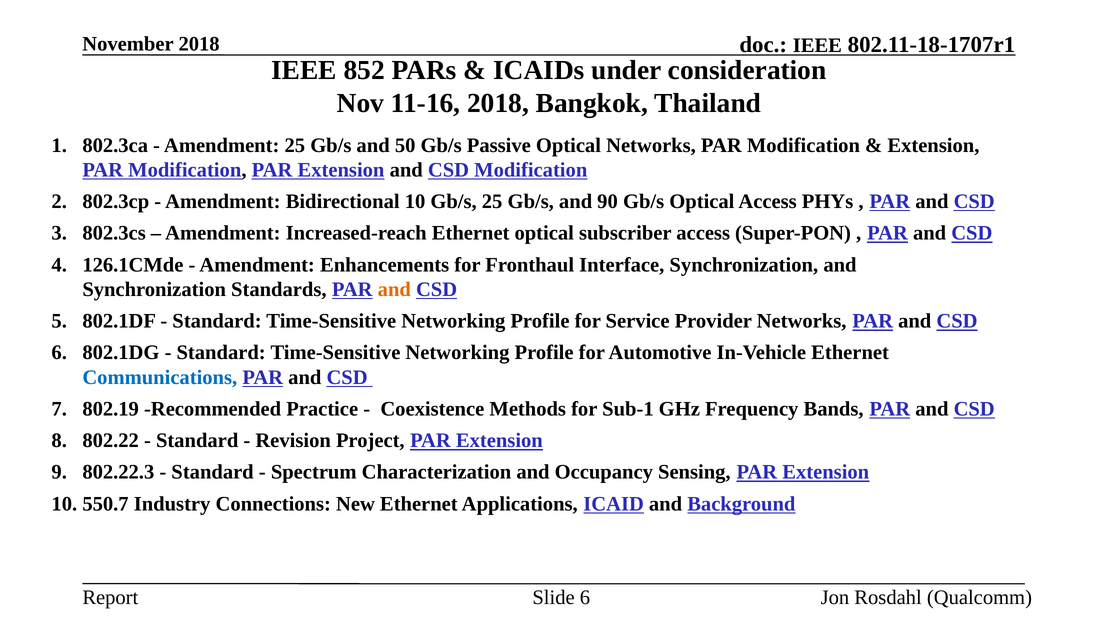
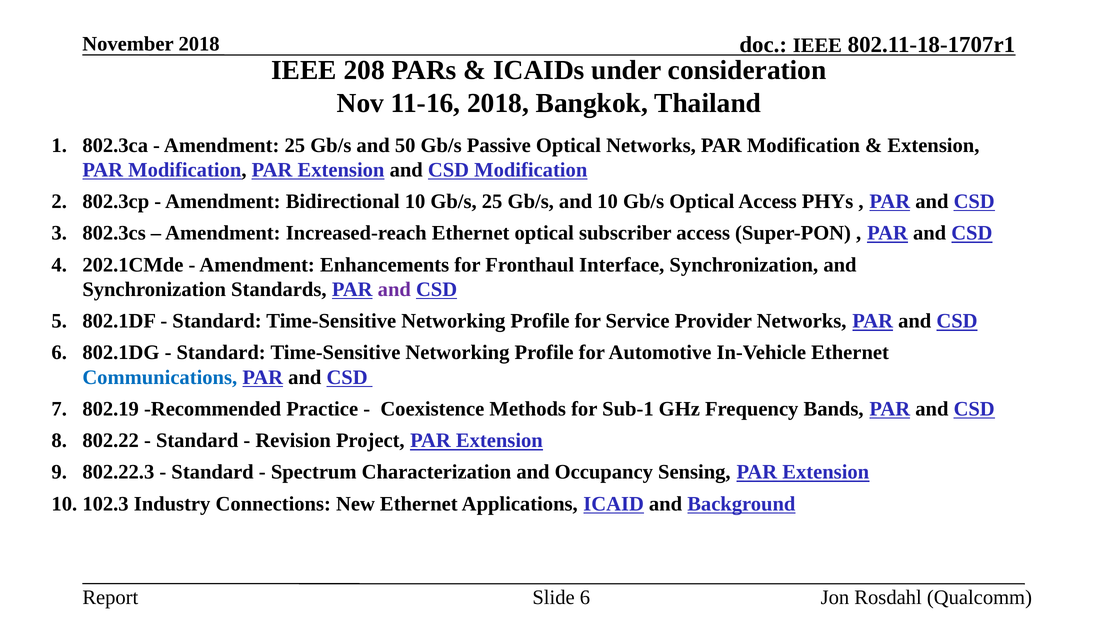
852: 852 -> 208 (364, 70)
and 90: 90 -> 10 (608, 201)
126.1CMde: 126.1CMde -> 202.1CMde (133, 265)
and colour: orange -> purple (394, 289)
550.7: 550.7 -> 102.3 (106, 503)
